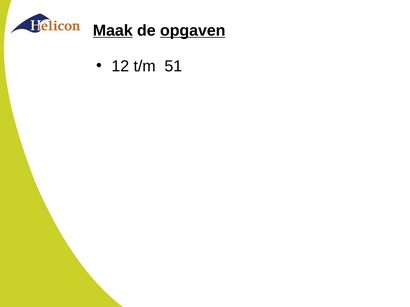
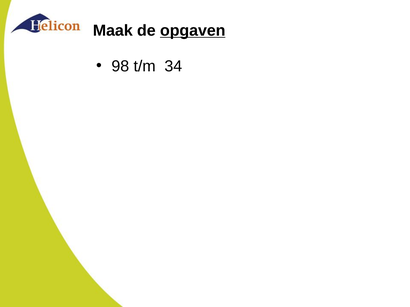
Maak underline: present -> none (113, 31)
12: 12 -> 98 (120, 66)
51: 51 -> 34 (173, 66)
